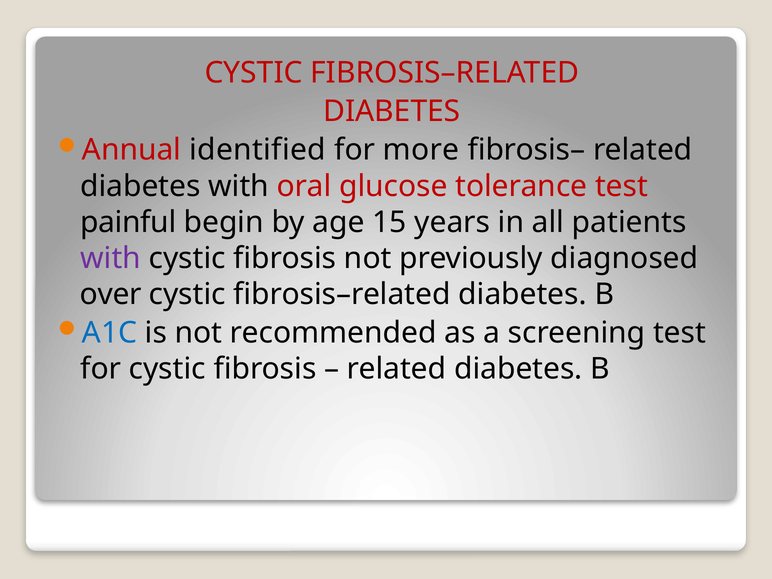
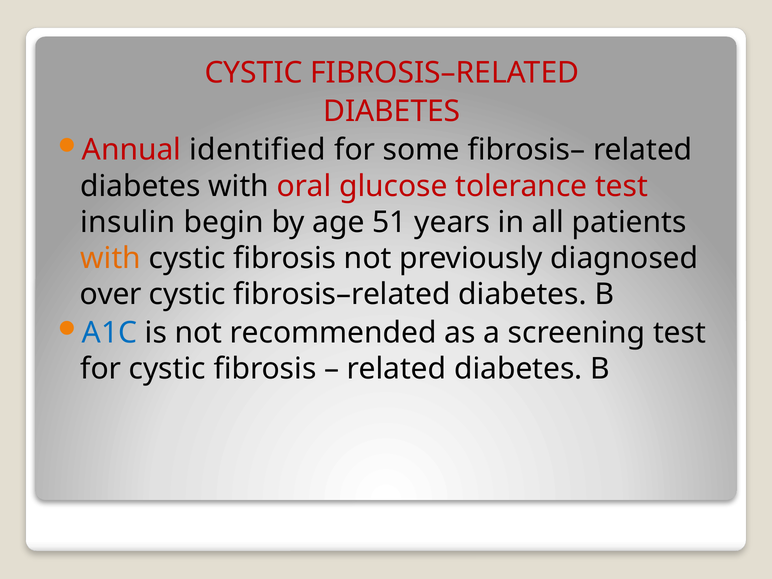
more: more -> some (421, 150)
painful: painful -> insulin (128, 222)
15: 15 -> 51 (389, 222)
with colour: purple -> orange (111, 258)
